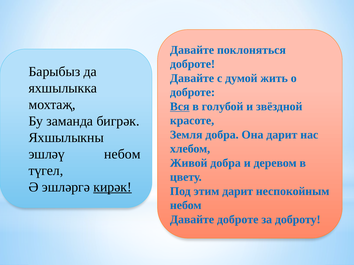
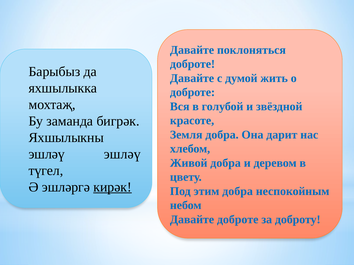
Вся underline: present -> none (180, 107)
эшләү небом: небом -> эшләү (122, 154)
этим дарит: дарит -> добра (238, 192)
